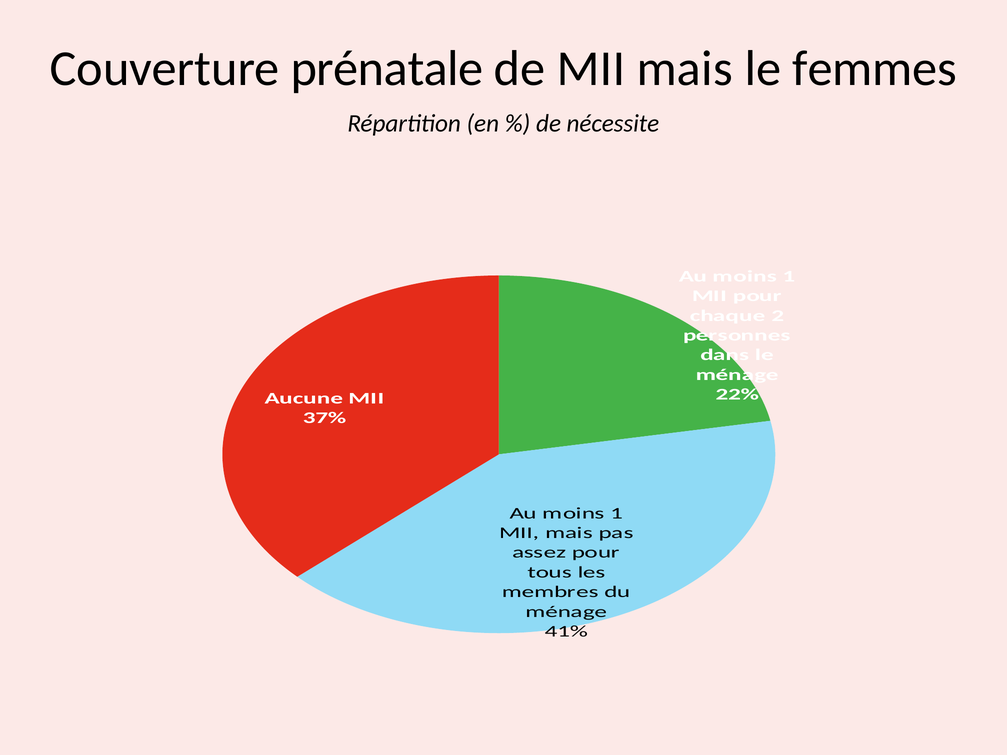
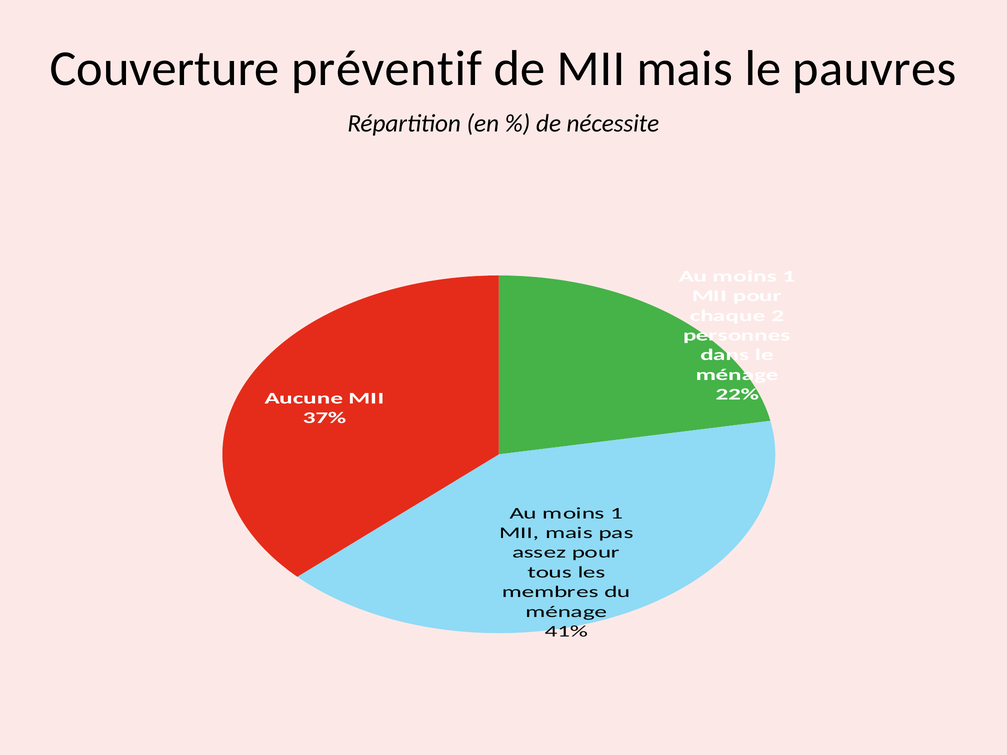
prénatale: prénatale -> préventif (386, 69)
femmes: femmes -> pauvres (874, 69)
